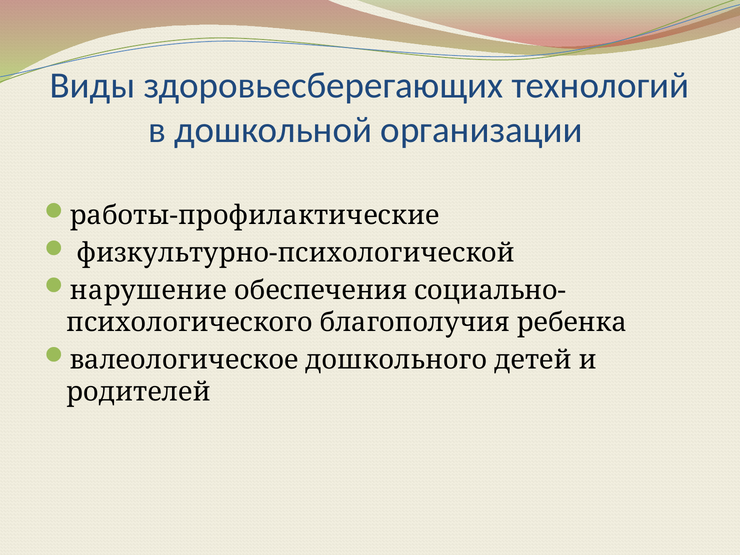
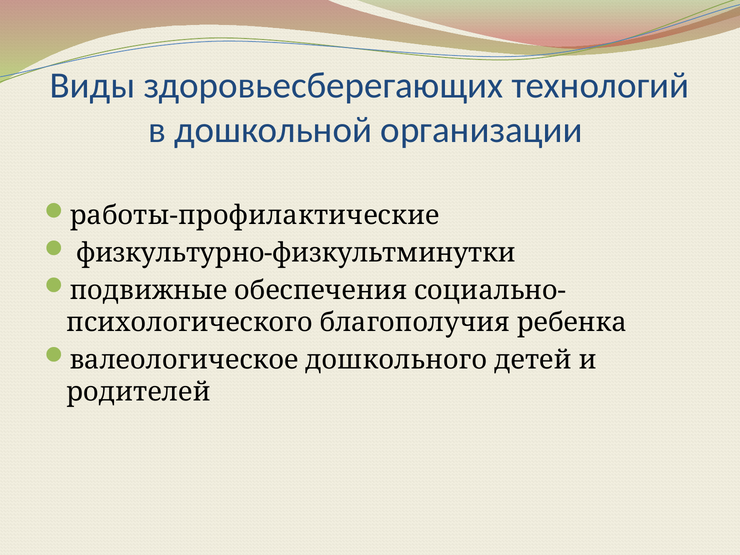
физкультурно-психологической: физкультурно-психологической -> физкультурно-физкультминутки (296, 253)
нарушение: нарушение -> подвижные (149, 290)
